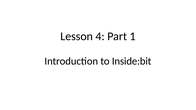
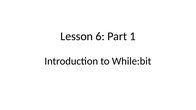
4: 4 -> 6 (100, 36)
Inside:bit: Inside:bit -> While:bit (132, 61)
